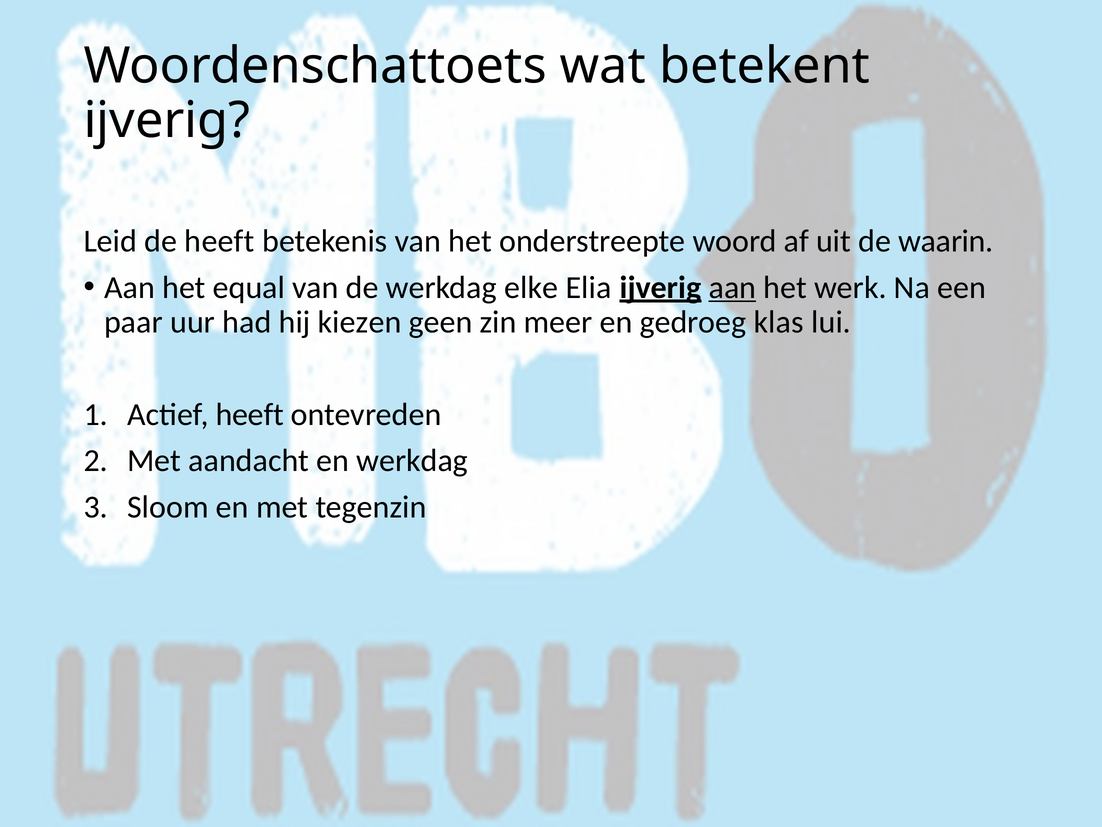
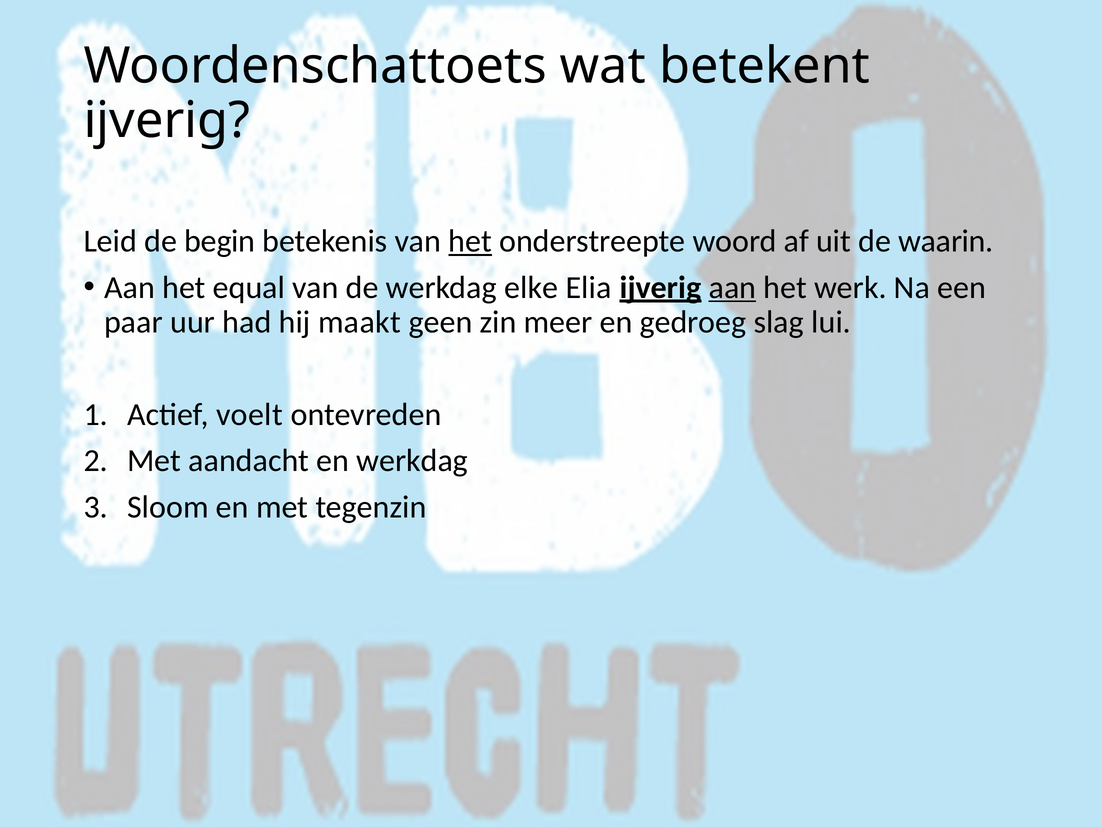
de heeft: heeft -> begin (220, 241)
het underline: none -> present (470, 241)
kiezen: kiezen -> maakt (360, 322)
klas: klas -> slag (779, 322)
Actief heeft: heeft -> voelt (249, 414)
